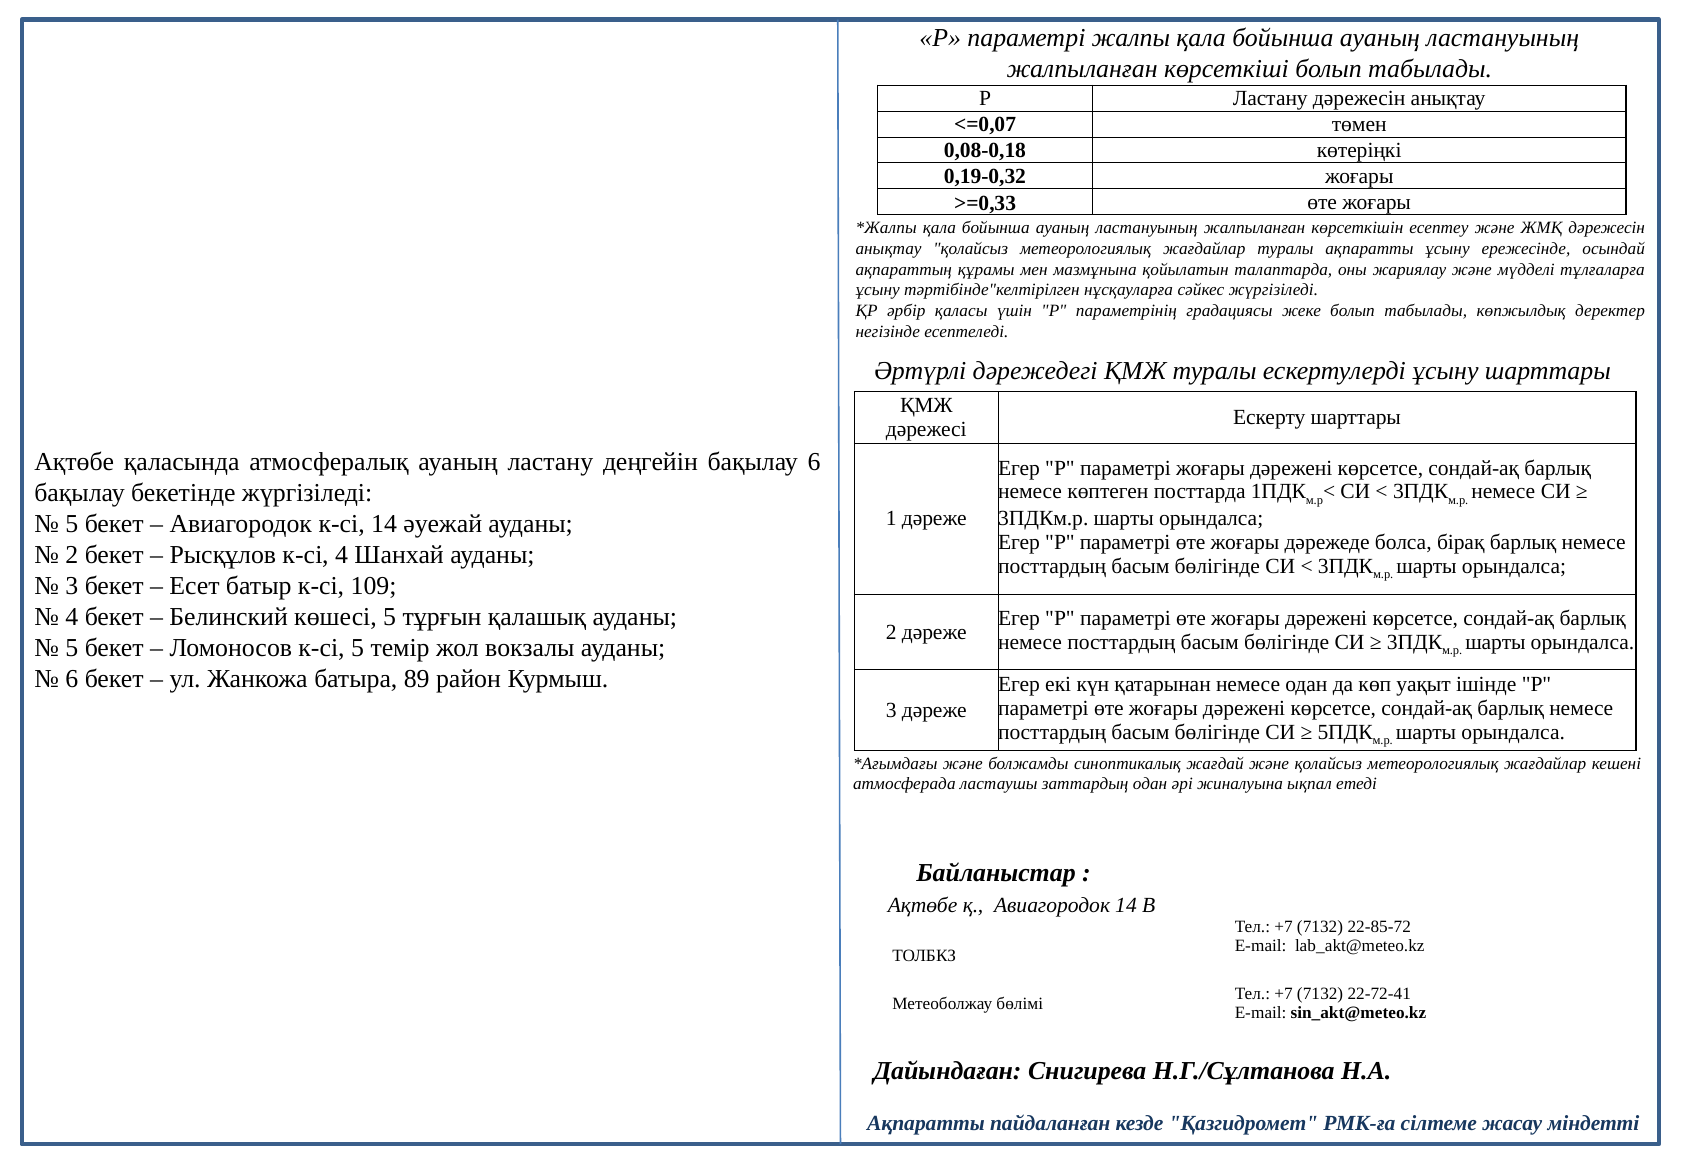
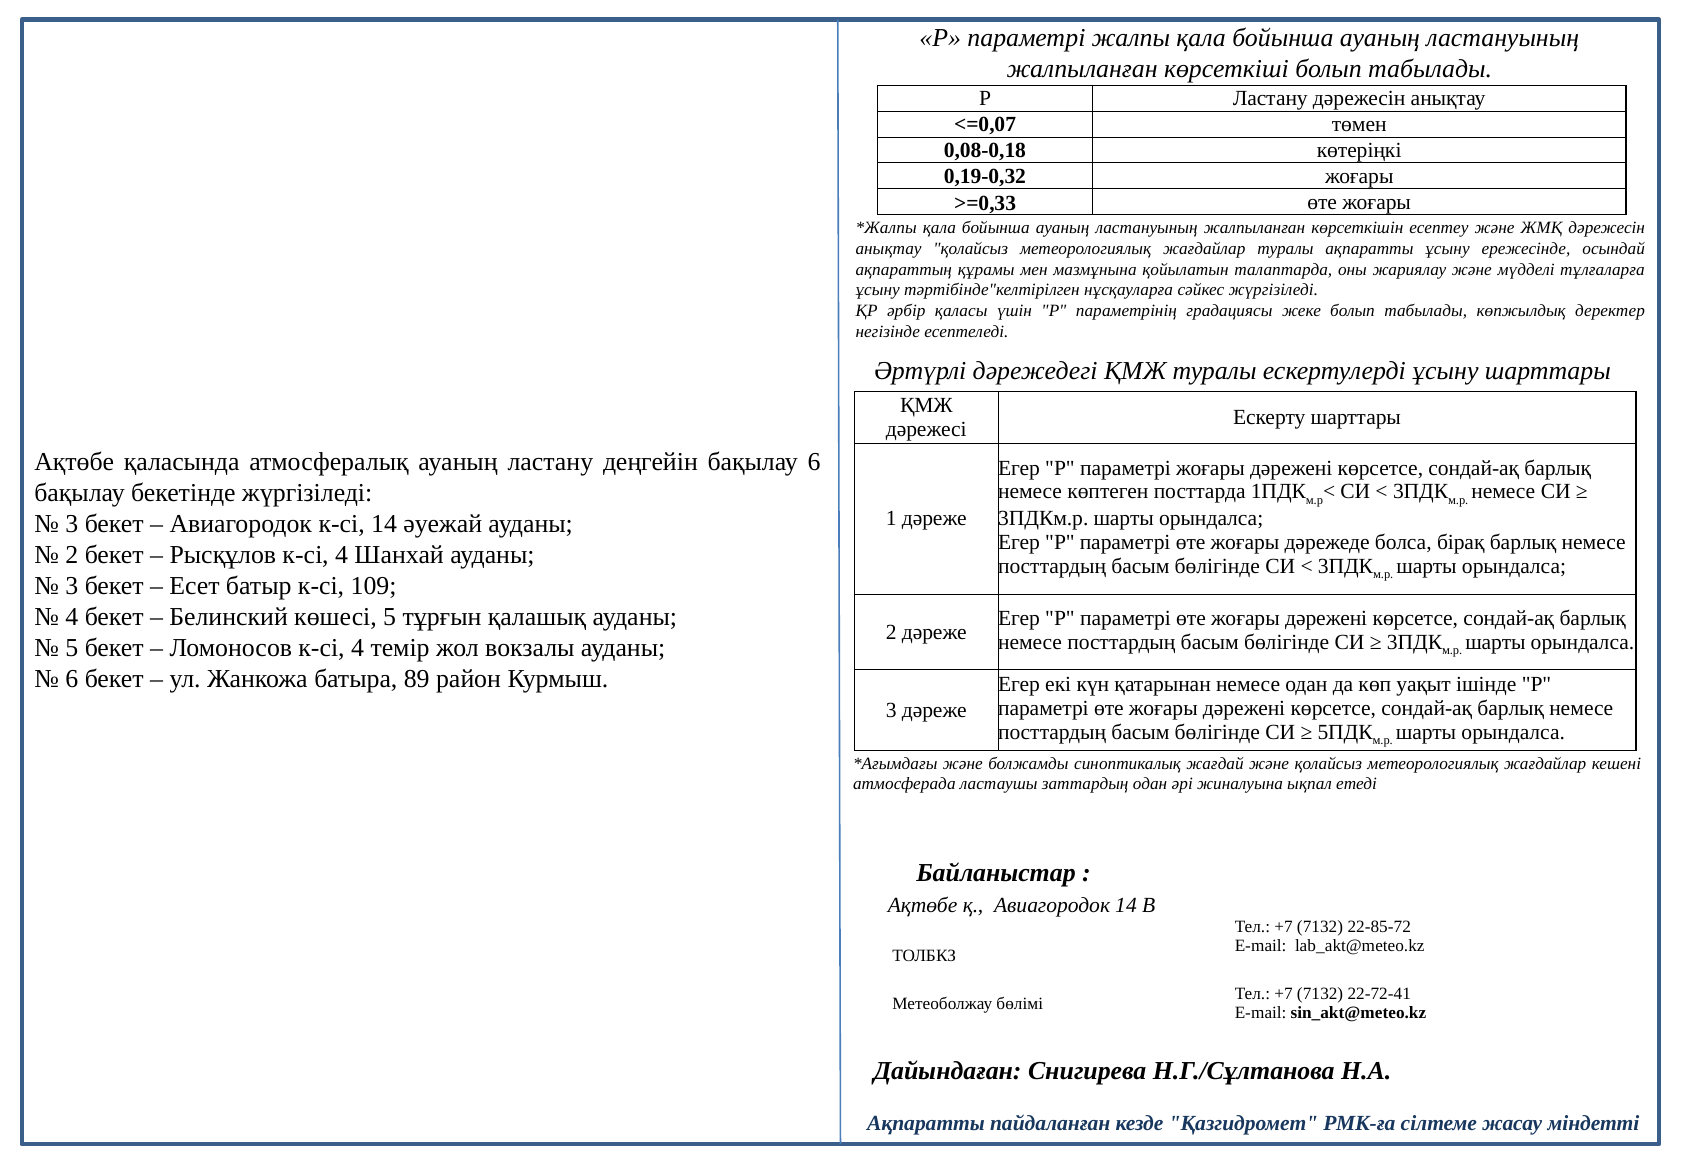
5: 5 -> 3 (72, 524)
Ломоносов к-сі 5: 5 -> 4 (358, 648)
